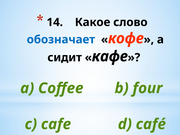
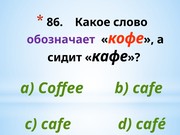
14: 14 -> 86 (55, 22)
обозначает colour: blue -> purple (61, 40)
b four: four -> cafe (148, 88)
